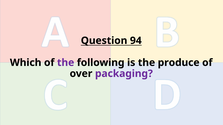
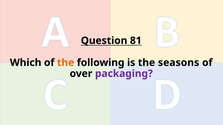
94: 94 -> 81 (136, 41)
the colour: purple -> orange (66, 63)
produce: produce -> seasons (179, 63)
